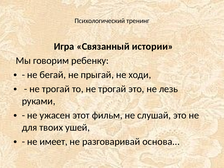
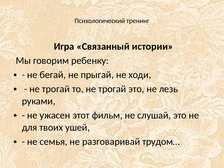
имеет: имеет -> семья (54, 142)
основа…: основа… -> трудом… (161, 142)
